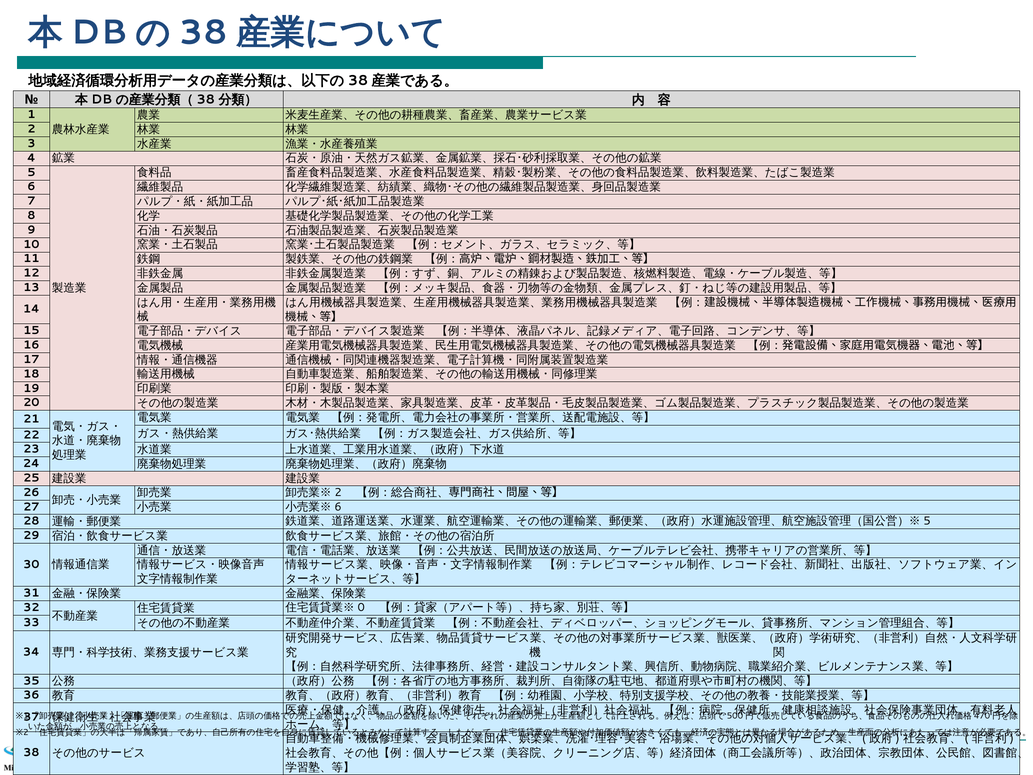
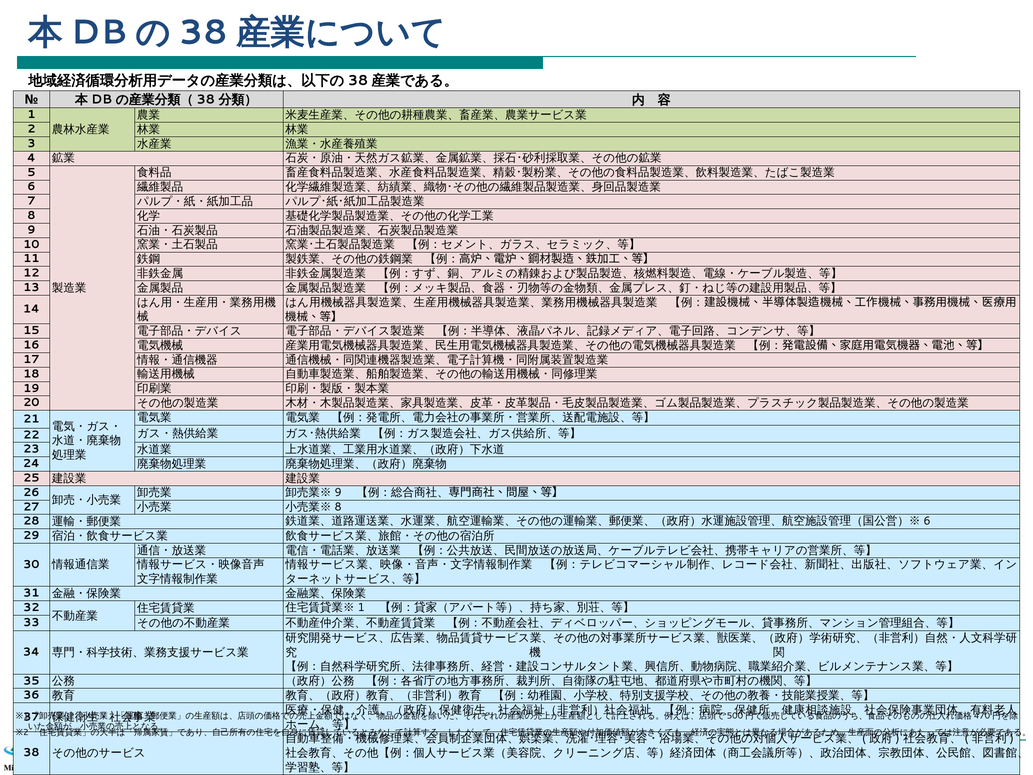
2: 2 -> 9 (338, 492)
6: 6 -> 8 (338, 507)
5: 5 -> 6 (927, 521)
0: 0 -> 1 (361, 607)
